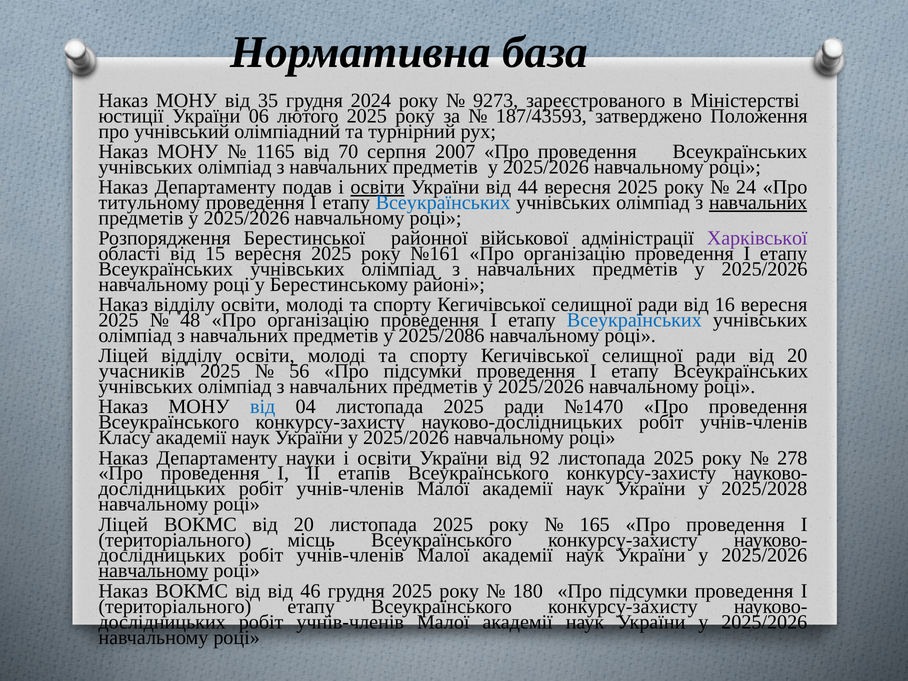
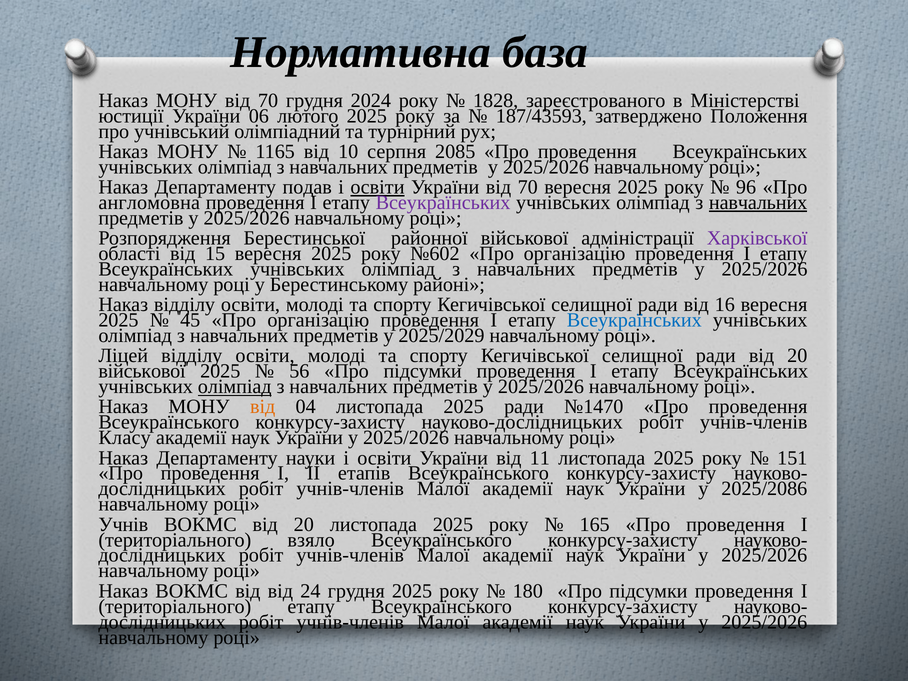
МОНУ від 35: 35 -> 70 (268, 101)
9273: 9273 -> 1828 (496, 101)
70: 70 -> 10 (348, 152)
2007: 2007 -> 2085 (455, 152)
України від 44: 44 -> 70 (528, 187)
24: 24 -> 96 (746, 187)
титульному: титульному -> англомовна (149, 203)
Всеукраїнських colour: blue -> purple (443, 203)
№161: №161 -> №602 (435, 254)
48: 48 -> 45 (190, 320)
2025/2086: 2025/2086 -> 2025/2029 (441, 336)
учасників: учасників -> військової (142, 371)
олімпіад underline: none -> present (235, 387)
від colour: blue -> orange (263, 407)
92: 92 -> 11 (540, 458)
278: 278 -> 151 (792, 458)
2025/2028: 2025/2028 -> 2025/2086 (764, 489)
Ліцей: Ліцей -> Учнів (123, 524)
місць: місць -> взяло (311, 540)
навчальному underline: present -> none (153, 571)
46: 46 -> 24 (310, 591)
